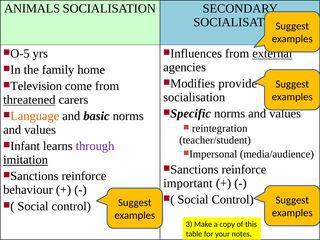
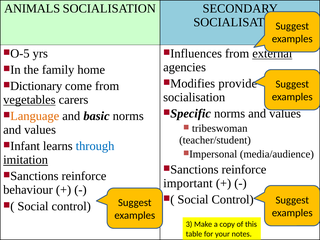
Television: Television -> Dictionary (36, 86)
threatened: threatened -> vegetables (29, 100)
reintegration: reintegration -> tribeswoman (220, 128)
through colour: purple -> blue (95, 146)
